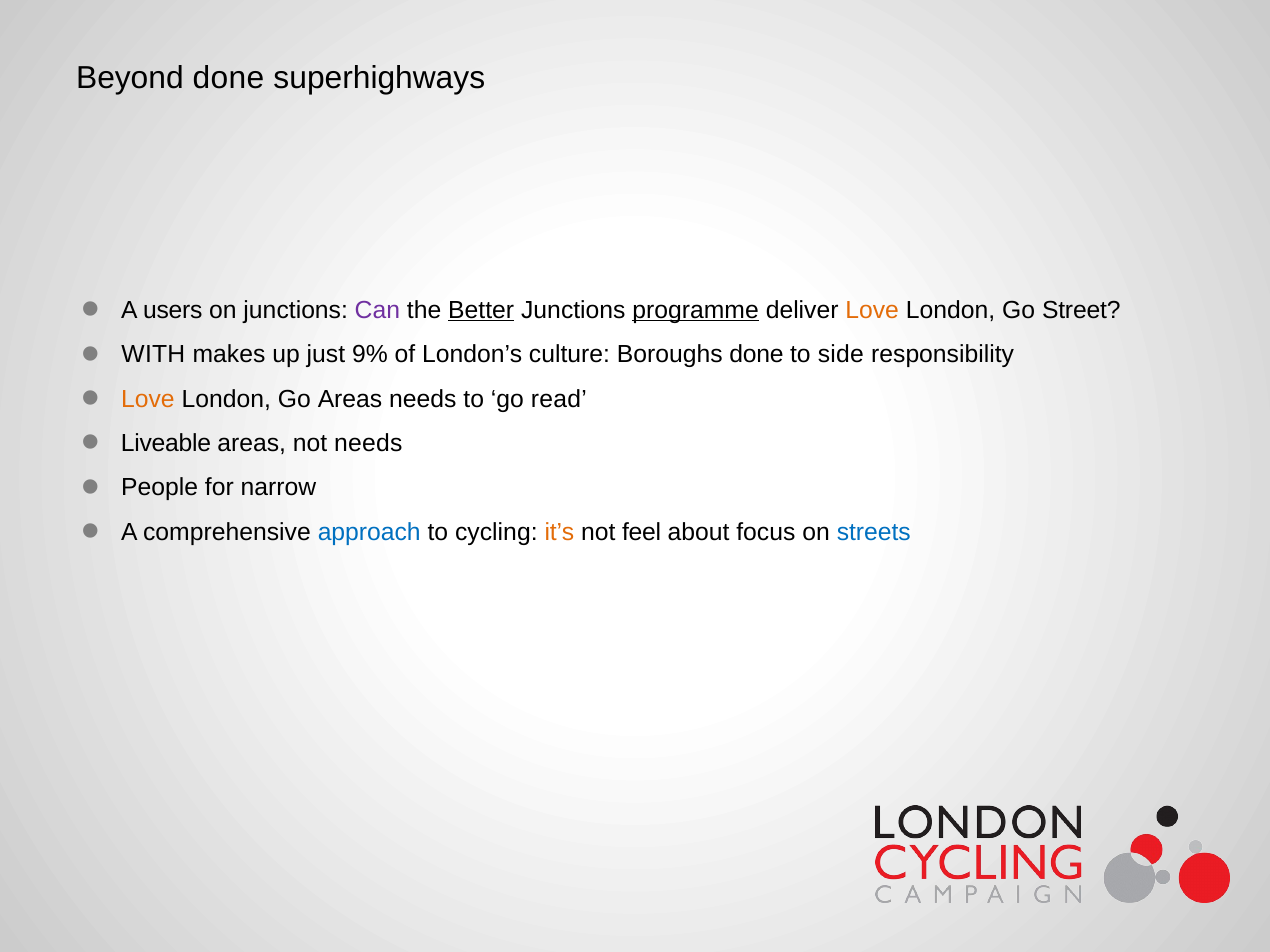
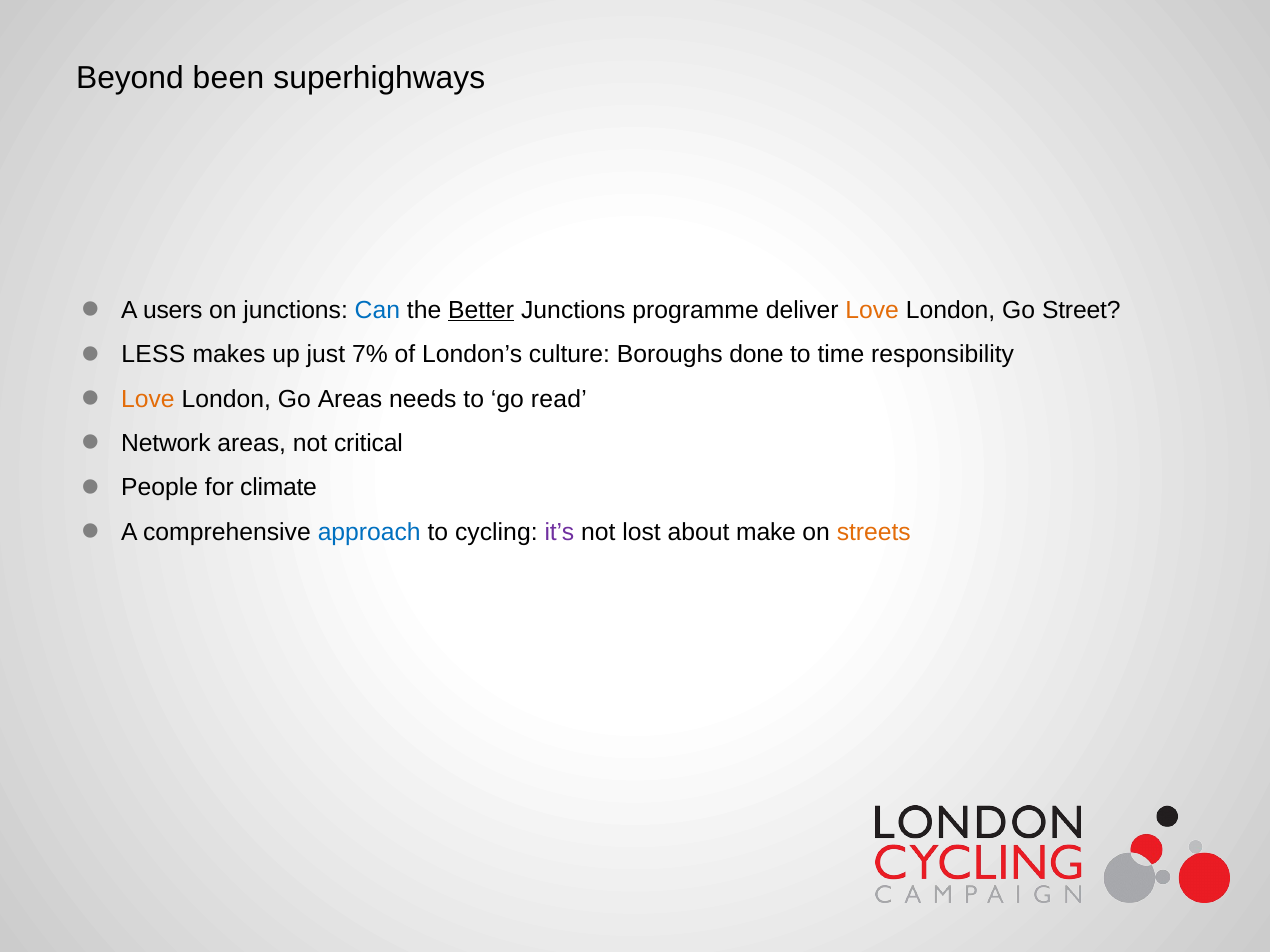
Beyond done: done -> been (228, 78)
Can colour: purple -> blue (377, 310)
programme underline: present -> none (696, 310)
WITH: WITH -> LESS (153, 355)
9%: 9% -> 7% (370, 355)
side: side -> time (841, 355)
Liveable: Liveable -> Network (166, 444)
not needs: needs -> critical (368, 444)
narrow: narrow -> climate (279, 488)
it’s colour: orange -> purple (559, 533)
feel: feel -> lost (642, 533)
focus: focus -> make (766, 533)
streets colour: blue -> orange (874, 533)
